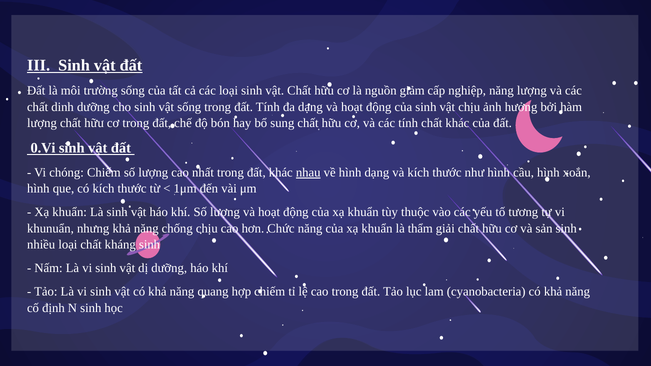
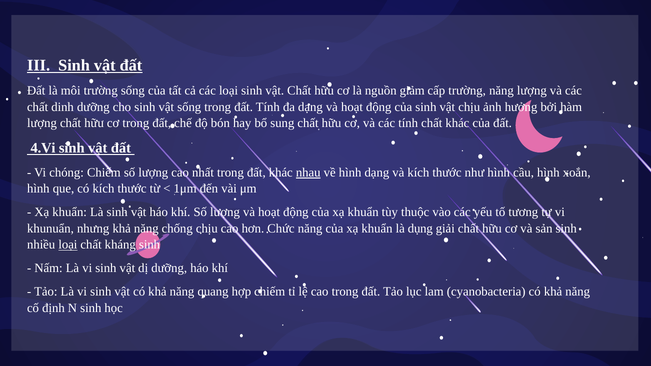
cấp nghiệp: nghiệp -> trường (467, 91)
0.Vi: 0.Vi -> 4.Vi (43, 148)
thẩm: thẩm -> dụng (420, 229)
loại underline: none -> present (68, 245)
